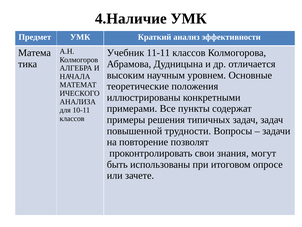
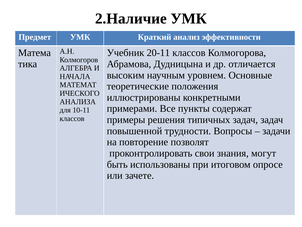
4.Наличие: 4.Наличие -> 2.Наличие (131, 19)
11-11: 11-11 -> 20-11 (158, 53)
